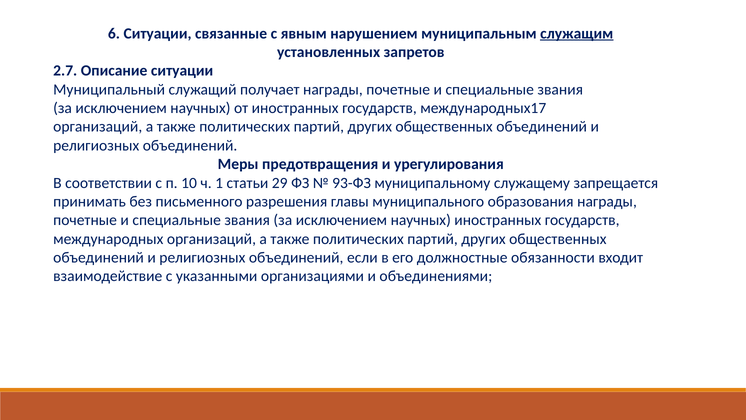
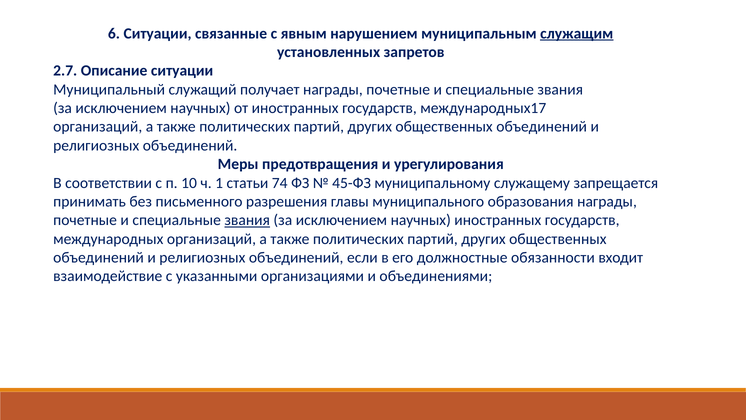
29: 29 -> 74 (280, 183)
93-ФЗ: 93-ФЗ -> 45-ФЗ (352, 183)
звания underline: none -> present (247, 220)
